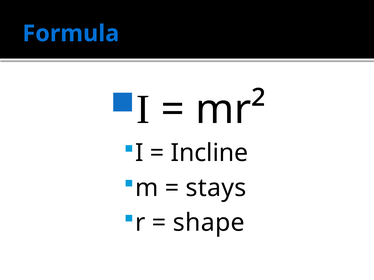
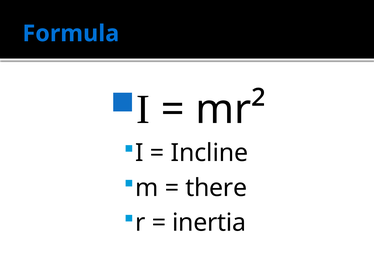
stays: stays -> there (216, 188)
shape: shape -> inertia (209, 223)
